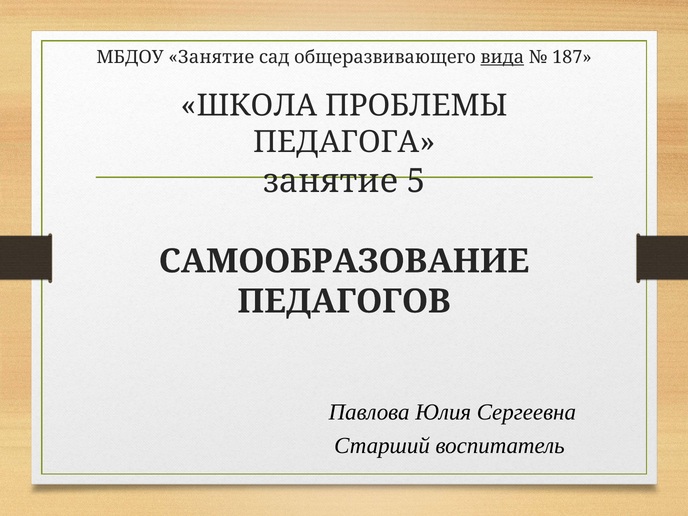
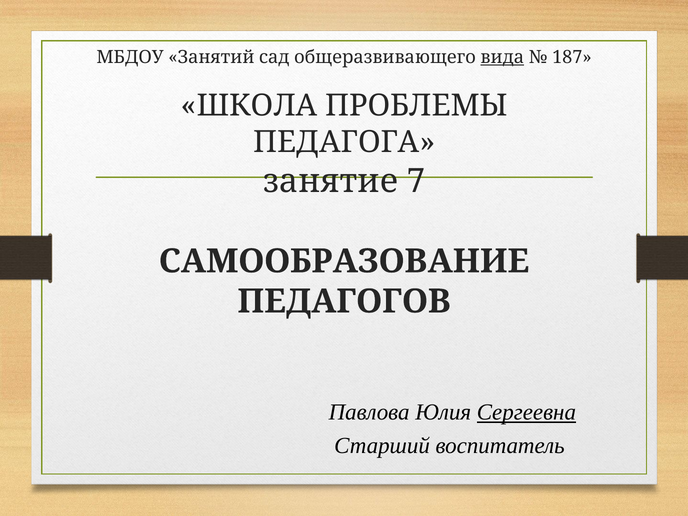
МБДОУ Занятие: Занятие -> Занятий (211, 57)
5: 5 -> 7 (416, 181)
Сергеевна underline: none -> present (526, 412)
